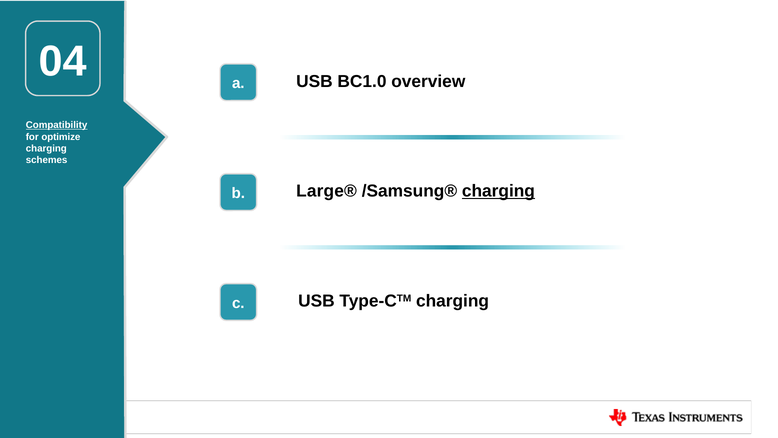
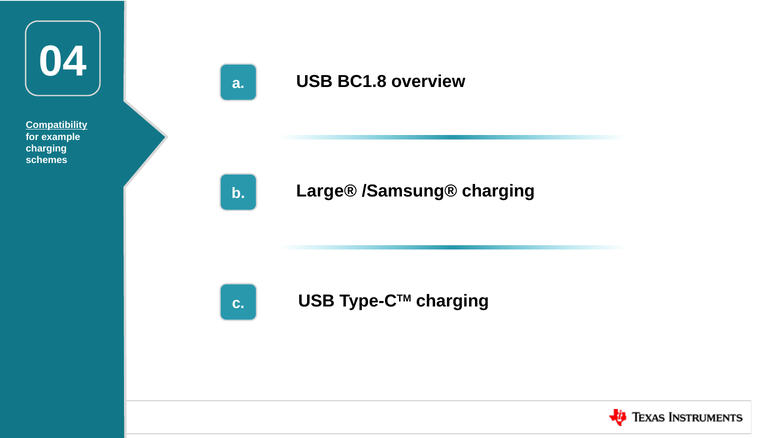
BC1.0: BC1.0 -> BC1.8 (362, 81)
optimize: optimize -> example (61, 137)
charging underline: present -> none (498, 191)
